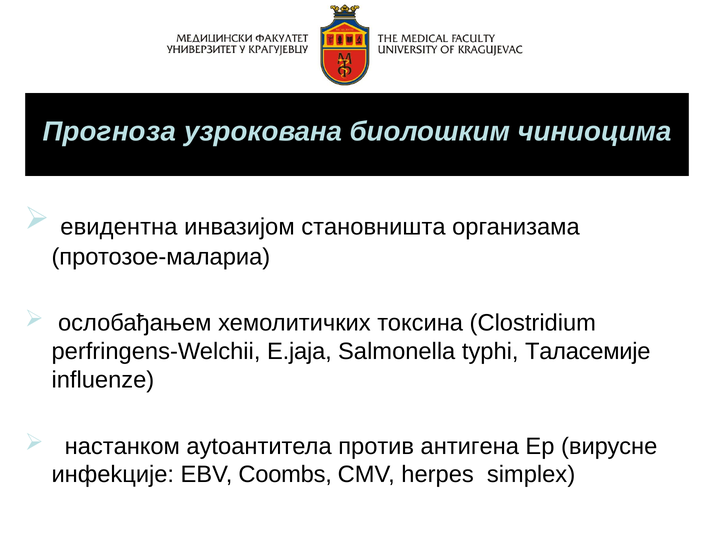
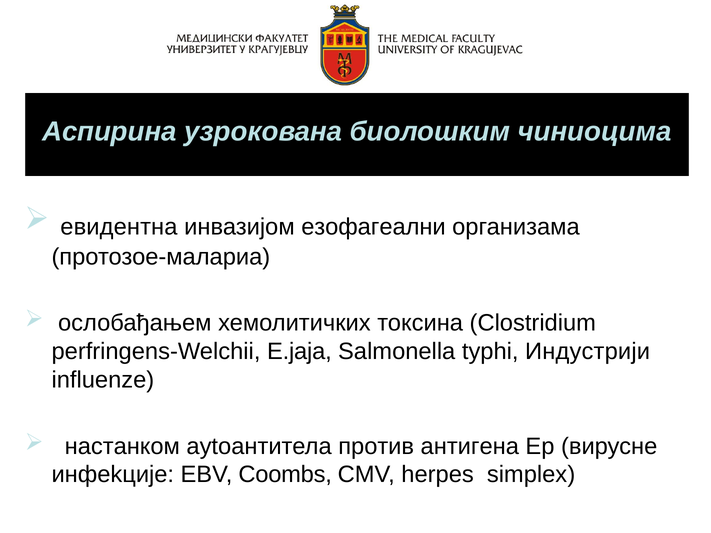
Прогноза: Прогноза -> Аспирина (109, 132)
стaнoвништa: стaнoвништa -> езофагеални (373, 227)
Таласемије: Таласемије -> Индустрији (588, 352)
